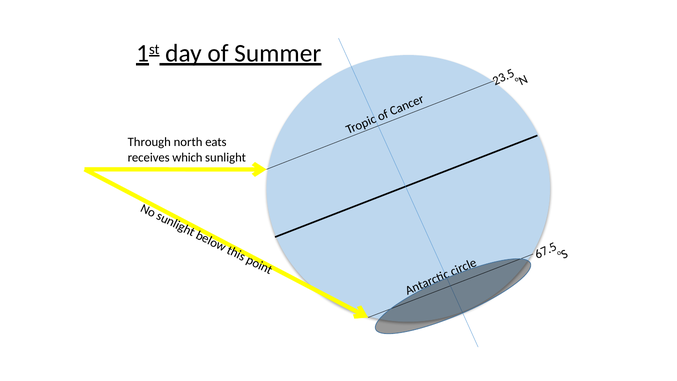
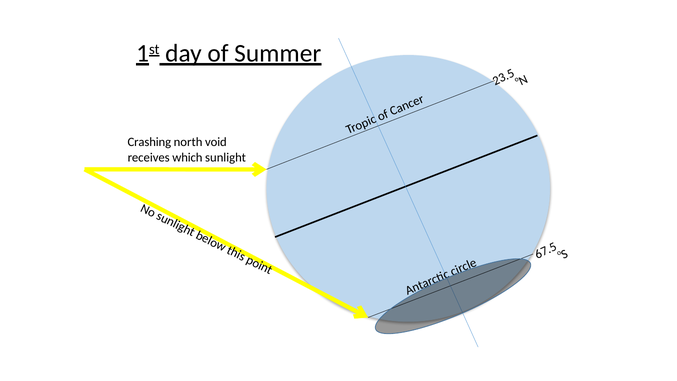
Through: Through -> Crashing (149, 142)
eats: eats -> void (216, 142)
